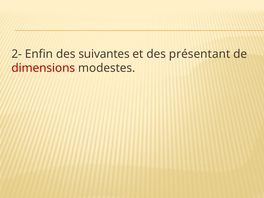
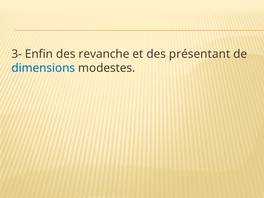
2-: 2- -> 3- (17, 54)
suivantes: suivantes -> revanche (104, 54)
dimensions colour: red -> blue (43, 68)
